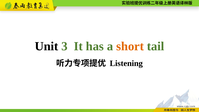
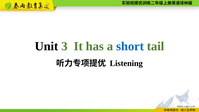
short colour: orange -> blue (130, 46)
